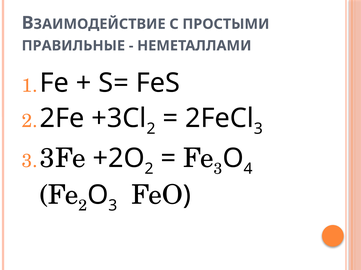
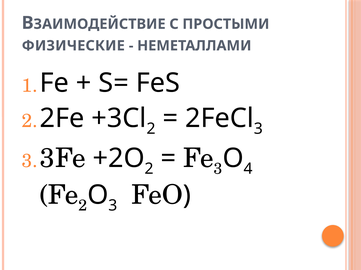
ПРАВИЛЬНЫЕ: ПРАВИЛЬНЫЕ -> ФИЗИЧЕСКИЕ (73, 46)
